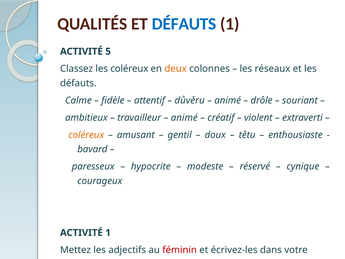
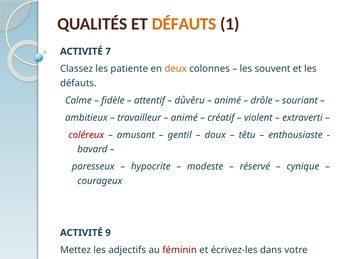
DÉFAUTS colour: blue -> orange (184, 24)
5: 5 -> 7 (108, 51)
les coléreux: coléreux -> patiente (129, 69)
réseaux: réseaux -> souvent (273, 69)
coléreux colour: orange -> red (86, 135)
ACTIVITÉ 1: 1 -> 9 (108, 233)
